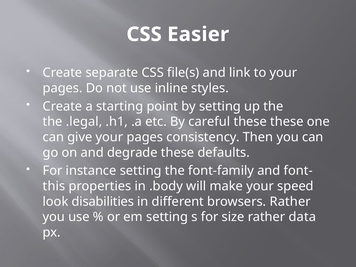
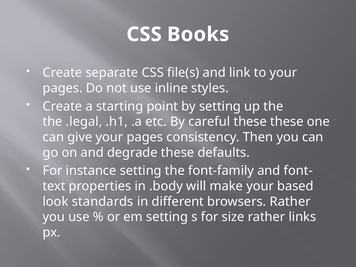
Easier: Easier -> Books (198, 34)
this: this -> text (54, 186)
speed: speed -> based (295, 186)
disabilities: disabilities -> standards (103, 202)
data: data -> links (302, 217)
